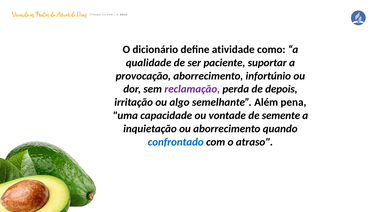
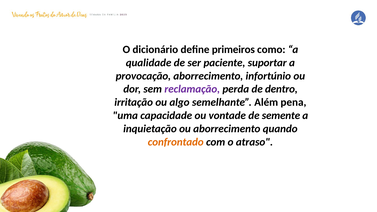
atividade: atividade -> primeiros (233, 50)
depois: depois -> dentro (281, 89)
confrontado colour: blue -> orange (176, 142)
